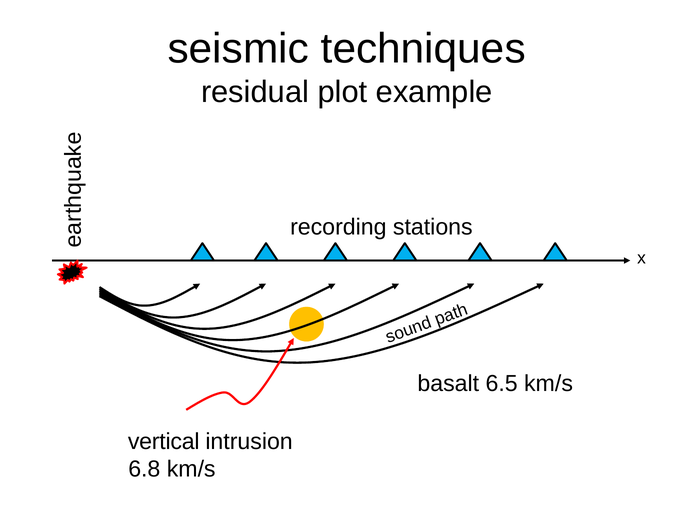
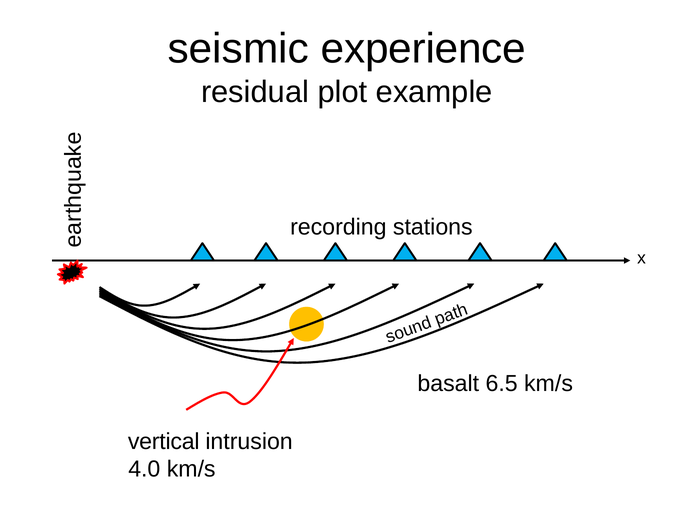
techniques: techniques -> experience (423, 49)
6.8: 6.8 -> 4.0 (144, 469)
